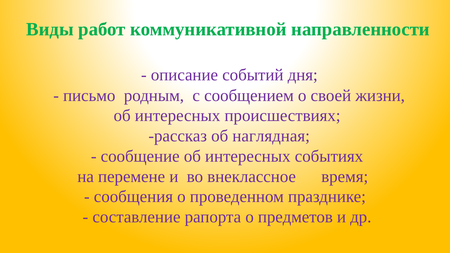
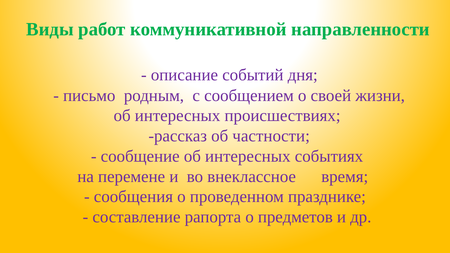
наглядная: наглядная -> частности (271, 136)
